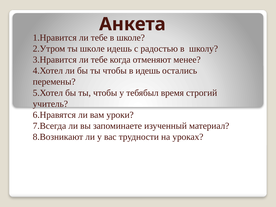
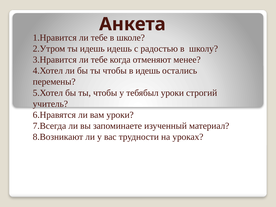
ты школе: школе -> идешь (92, 49)
тебябыл время: время -> уроки (172, 93)
